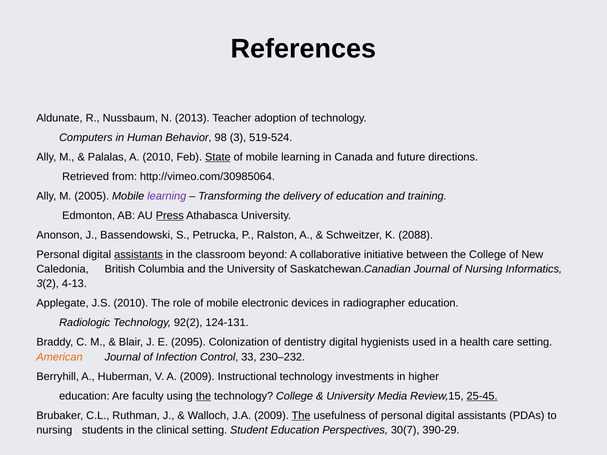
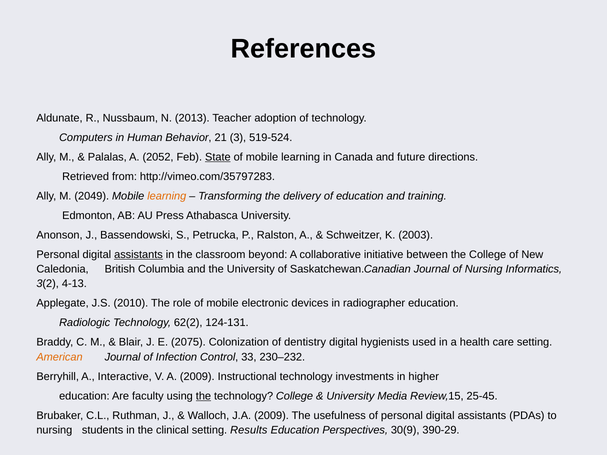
98: 98 -> 21 (221, 137)
A 2010: 2010 -> 2052 (158, 157)
http://vimeo.com/30985064: http://vimeo.com/30985064 -> http://vimeo.com/35797283 (207, 177)
2005: 2005 -> 2049 (92, 196)
learning colour: purple -> orange (167, 196)
Press underline: present -> none (170, 216)
2088: 2088 -> 2003 (416, 235)
92(2: 92(2 -> 62(2 (188, 323)
2095: 2095 -> 2075 (188, 343)
Huberman: Huberman -> Interactive (125, 377)
25-45 underline: present -> none (482, 396)
The underline: present -> none (301, 416)
Student: Student -> Results (249, 430)
30(7: 30(7 -> 30(9 (405, 430)
